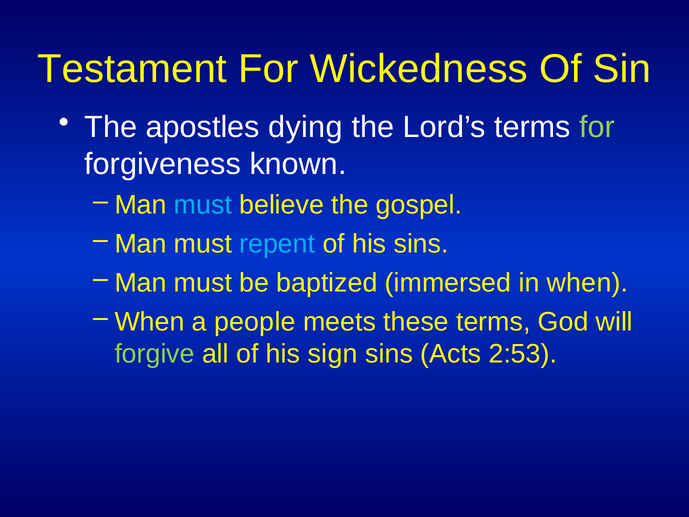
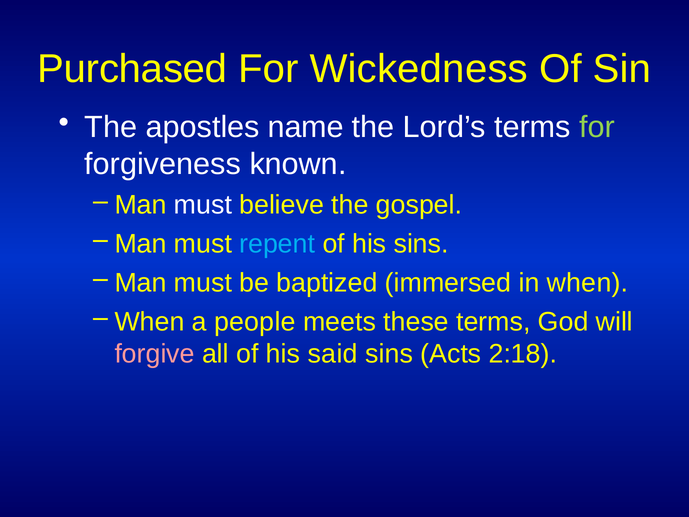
Testament: Testament -> Purchased (132, 69)
dying: dying -> name (306, 127)
must colour: light blue -> white (203, 205)
forgive colour: light green -> pink (155, 354)
sign: sign -> said (333, 354)
2:53: 2:53 -> 2:18 (523, 354)
